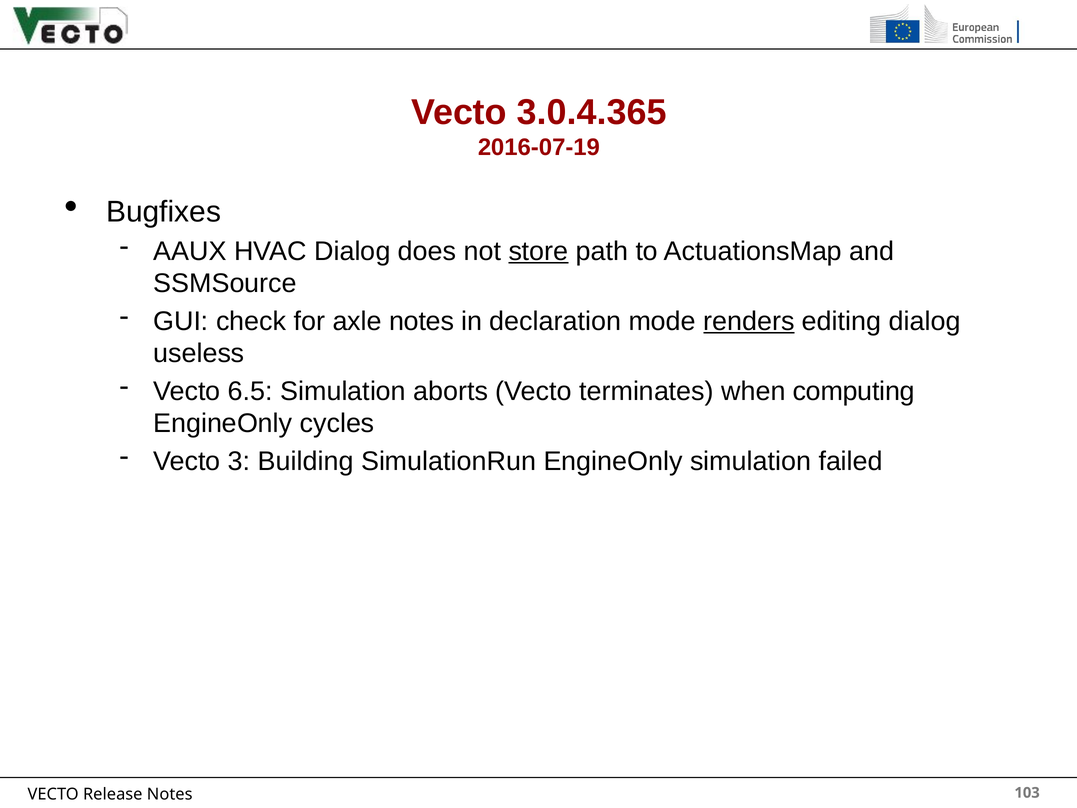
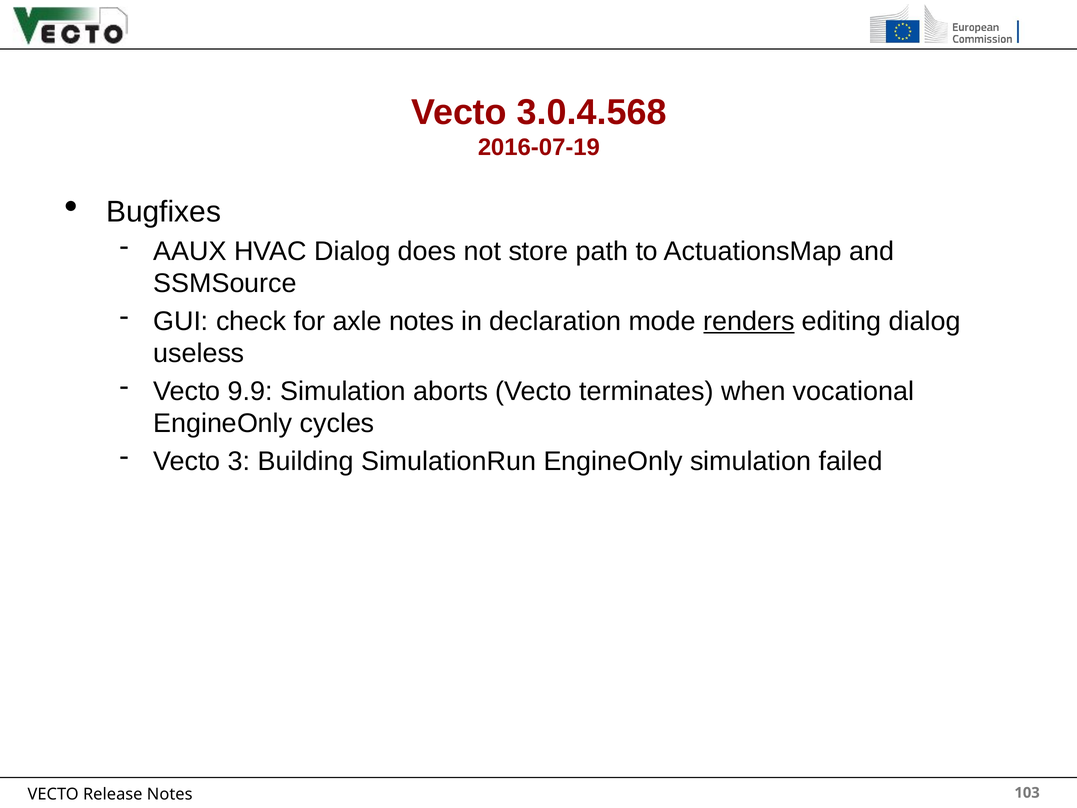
3.0.4.365: 3.0.4.365 -> 3.0.4.568 (592, 112)
store underline: present -> none (538, 251)
6.5: 6.5 -> 9.9 (250, 391)
computing: computing -> vocational (854, 391)
